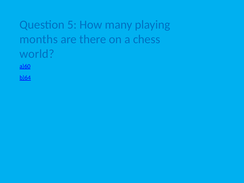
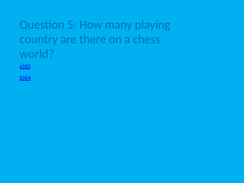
months: months -> country (39, 39)
